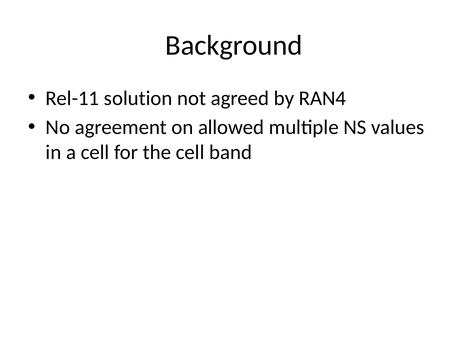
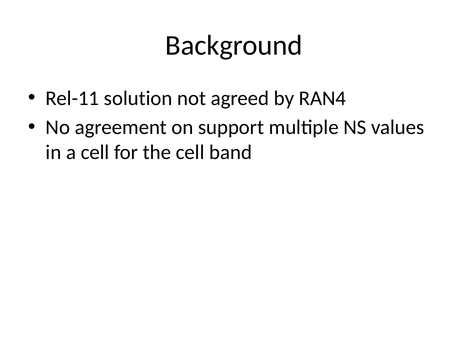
allowed: allowed -> support (231, 127)
